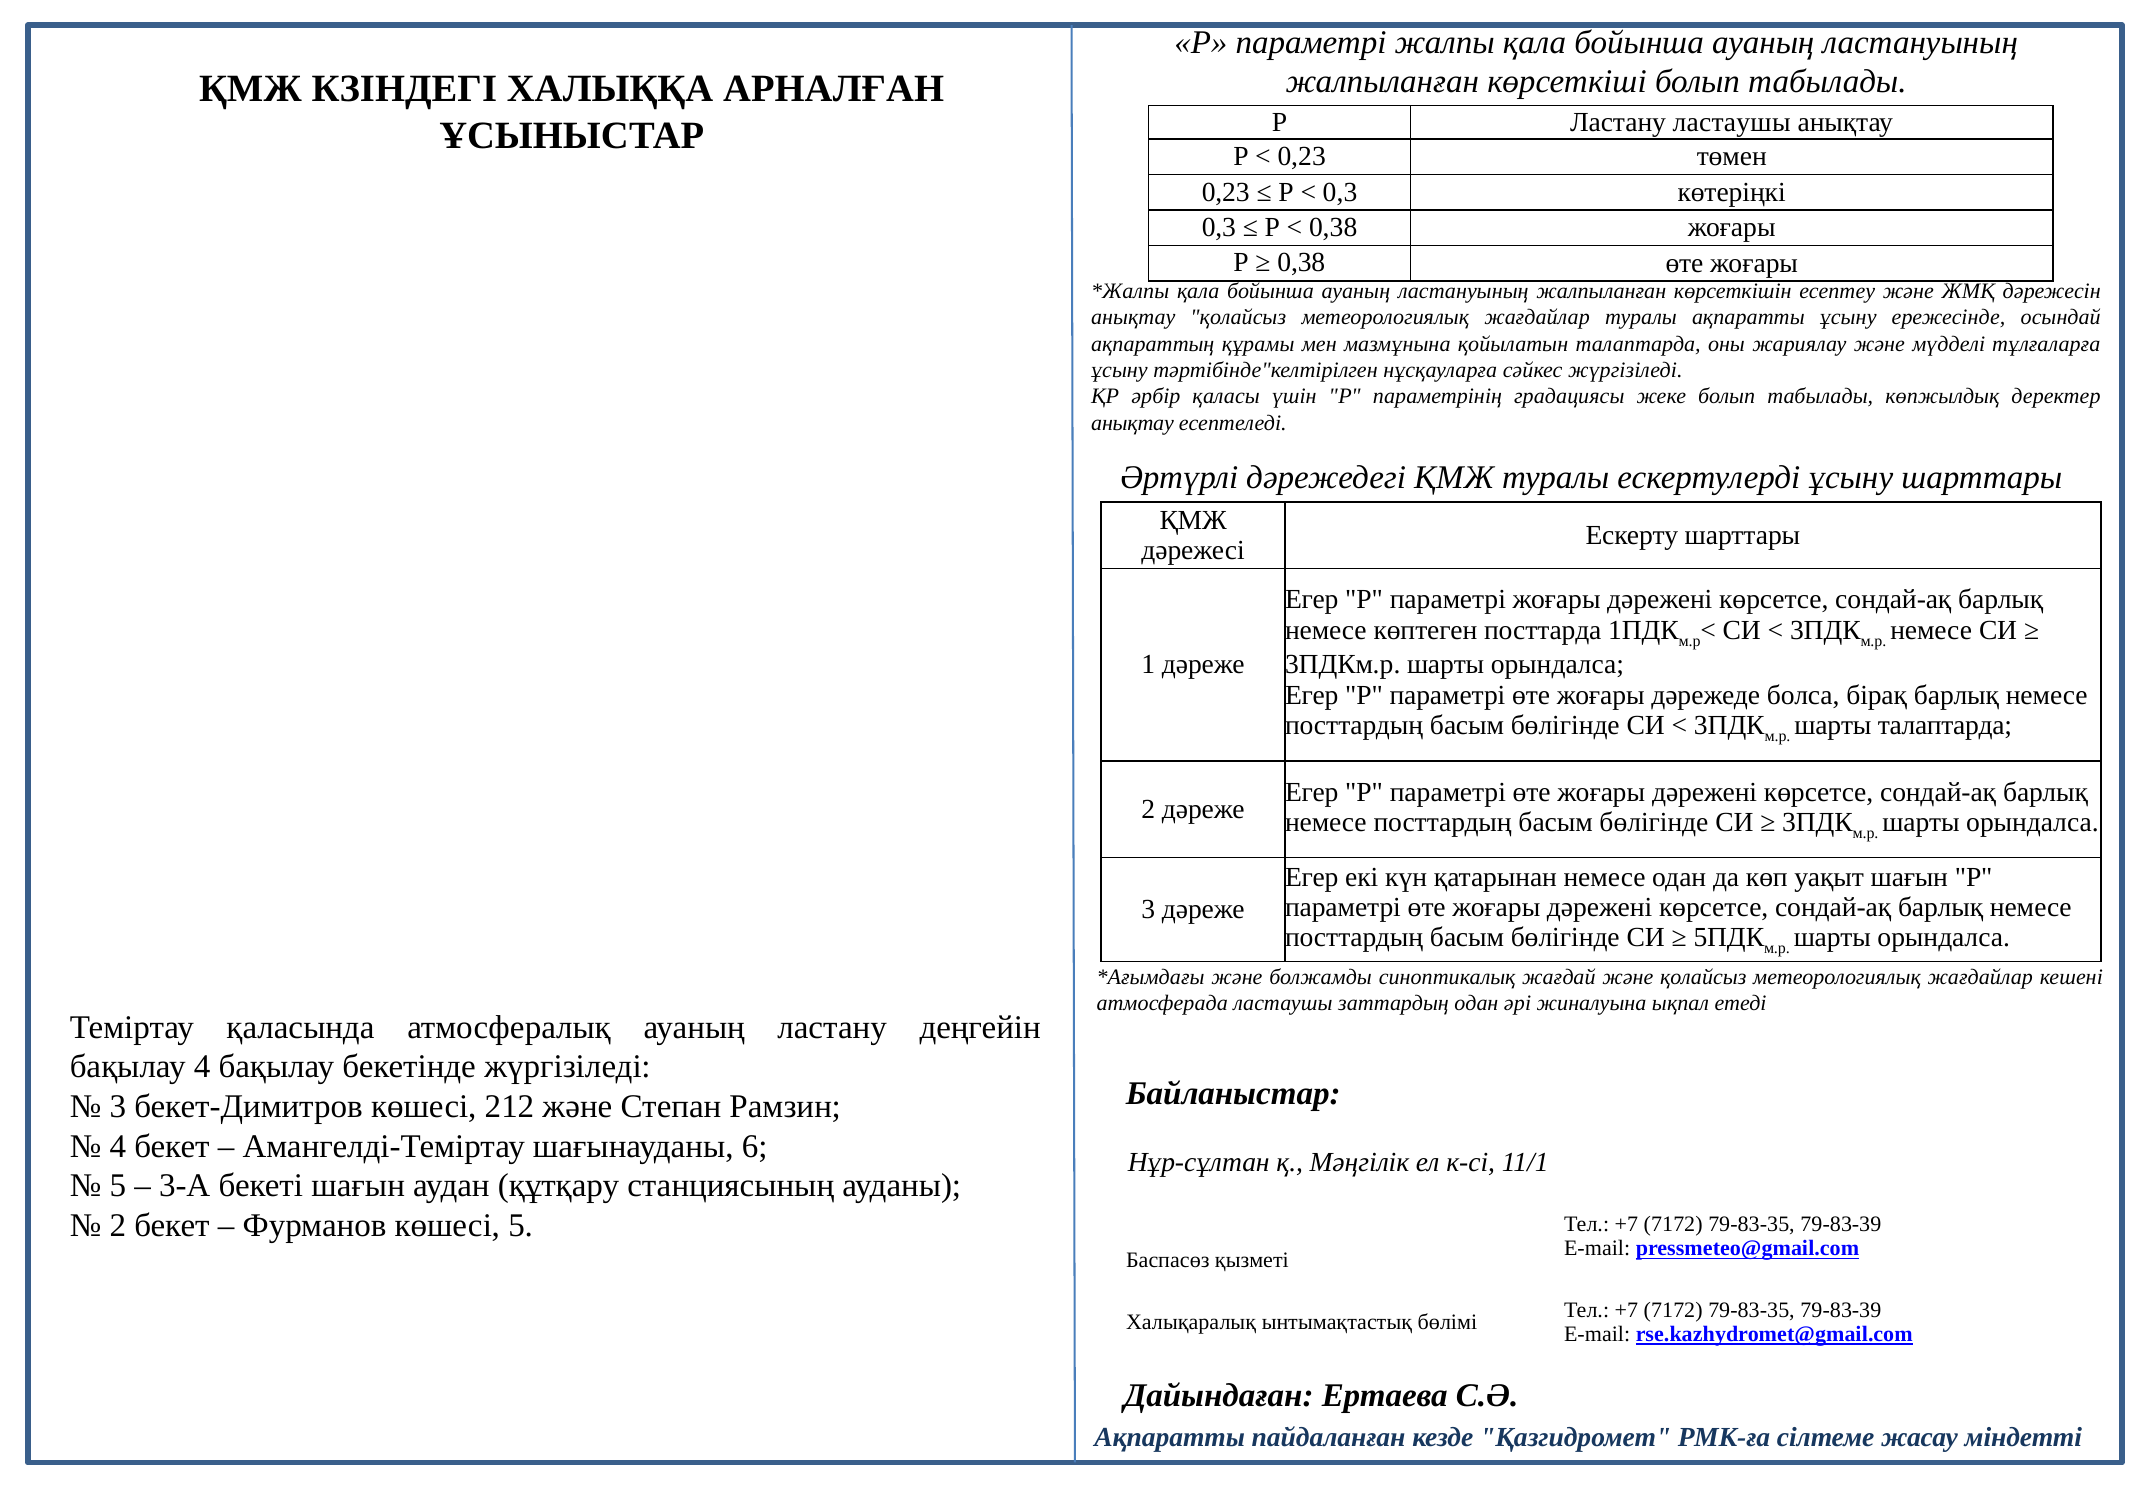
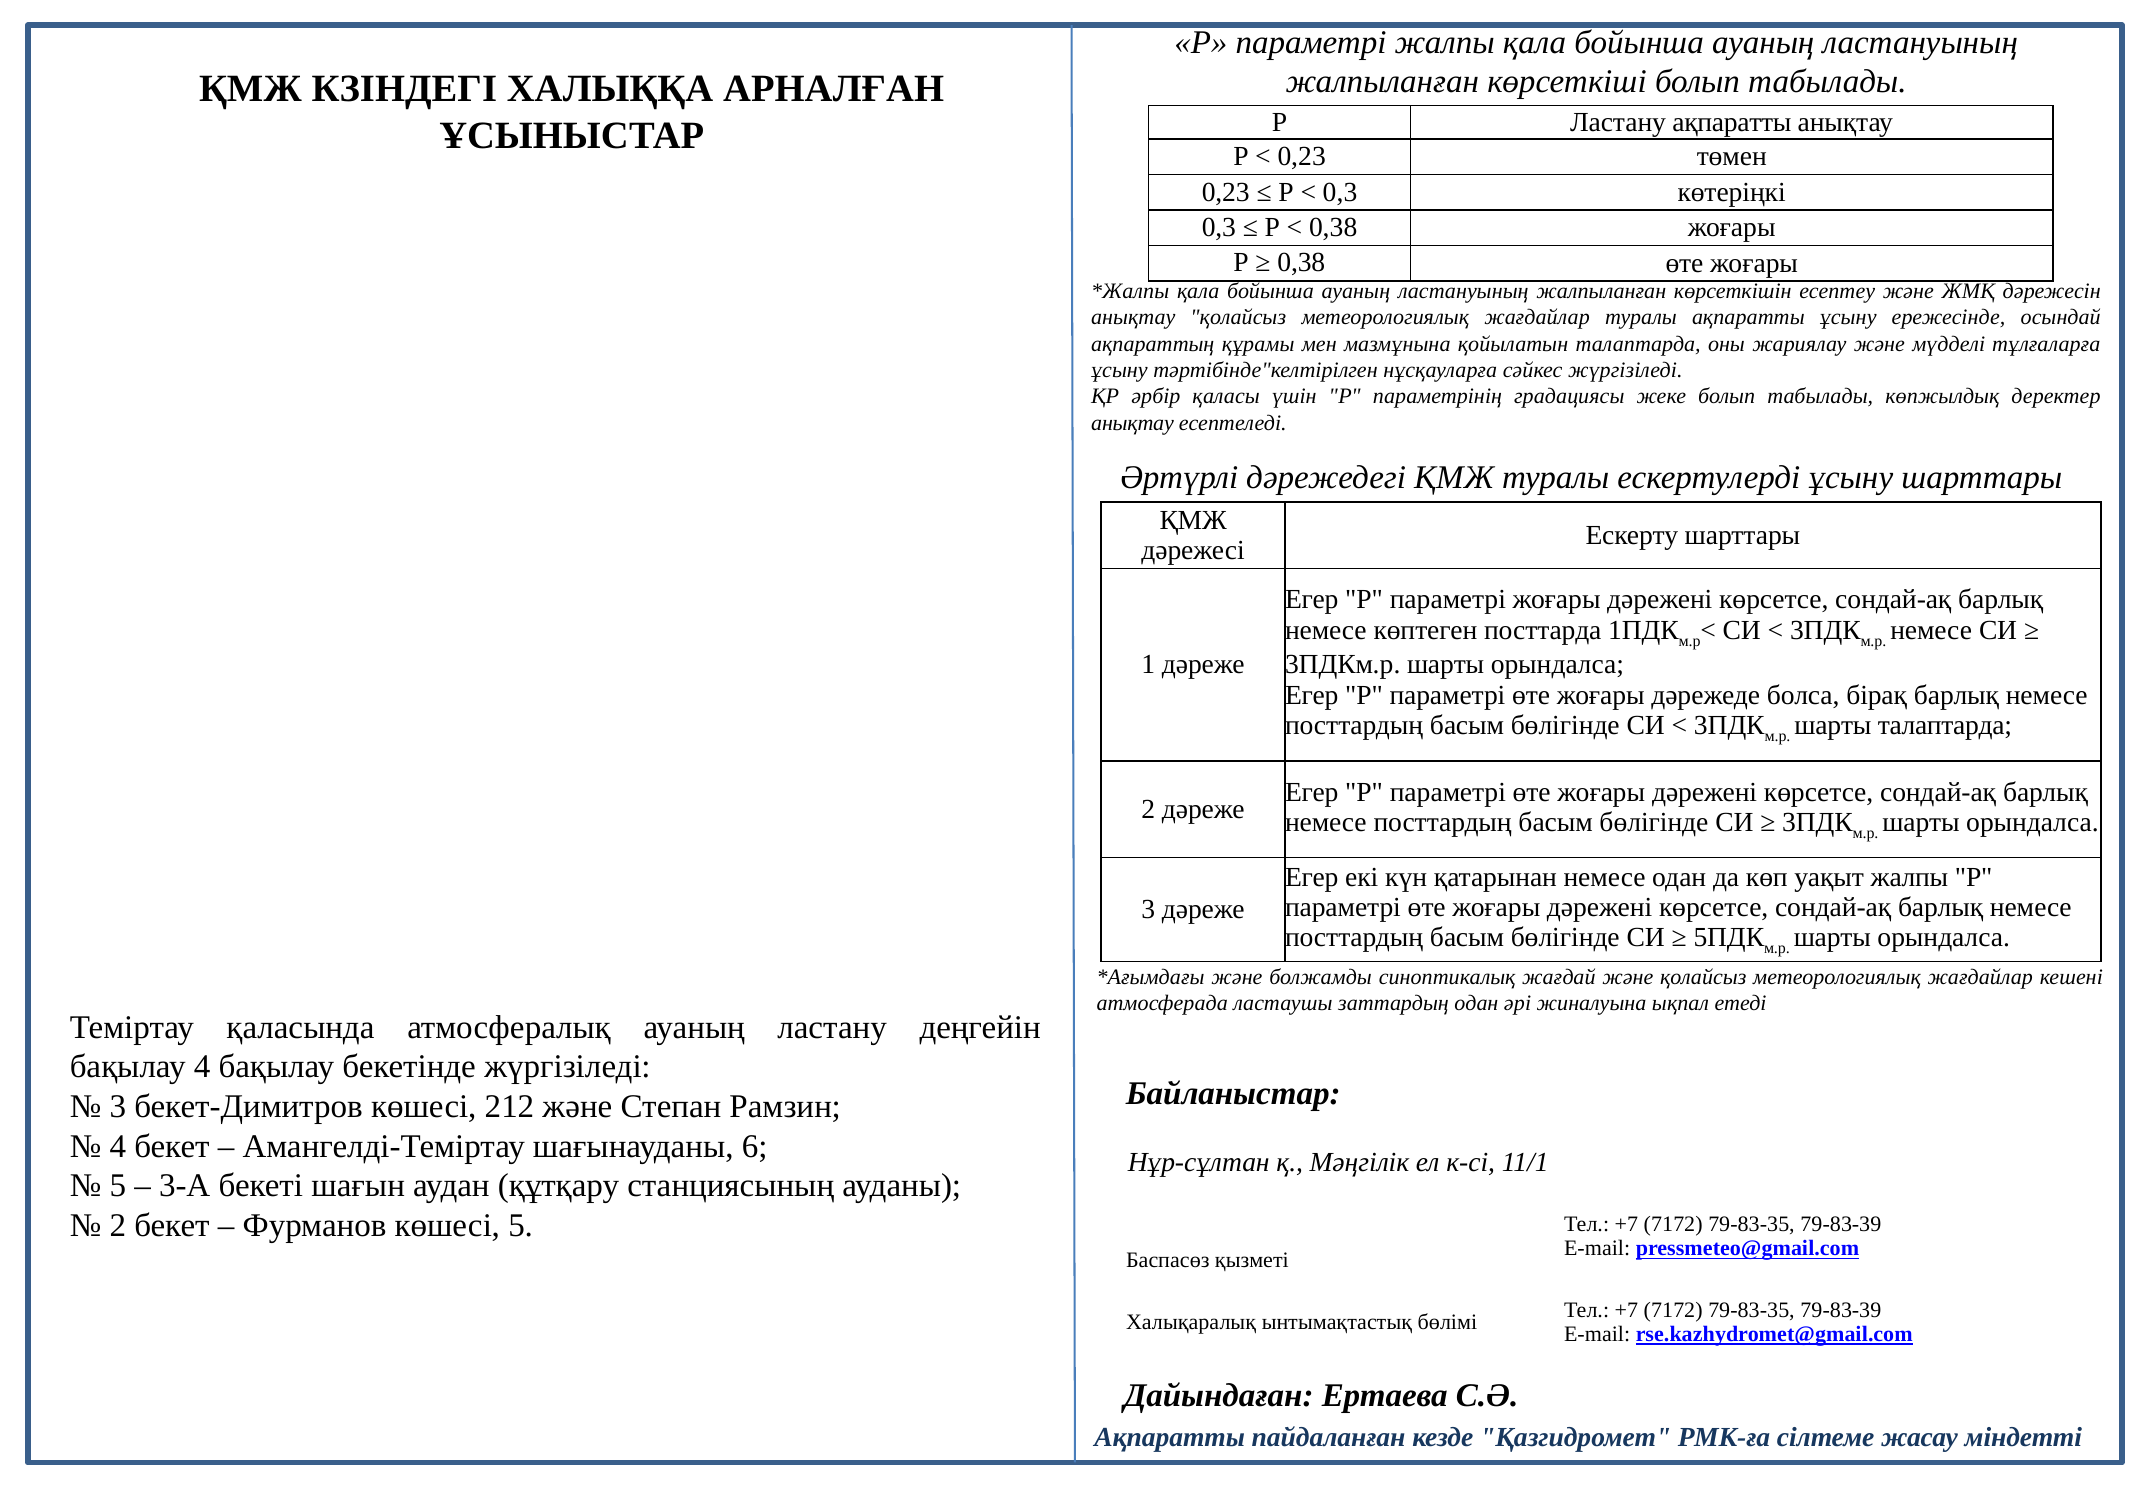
Ластану ластаушы: ластаушы -> ақпаратты (1732, 123)
уақыт шағын: шағын -> жалпы (1909, 877)
